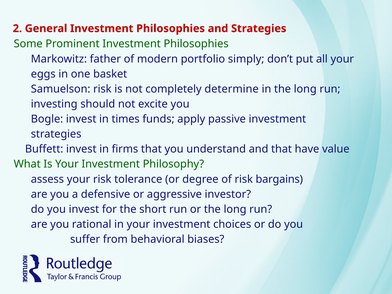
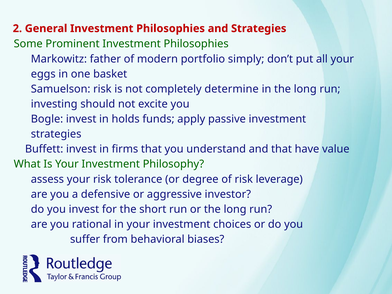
times: times -> holds (126, 119)
bargains: bargains -> leverage (279, 179)
